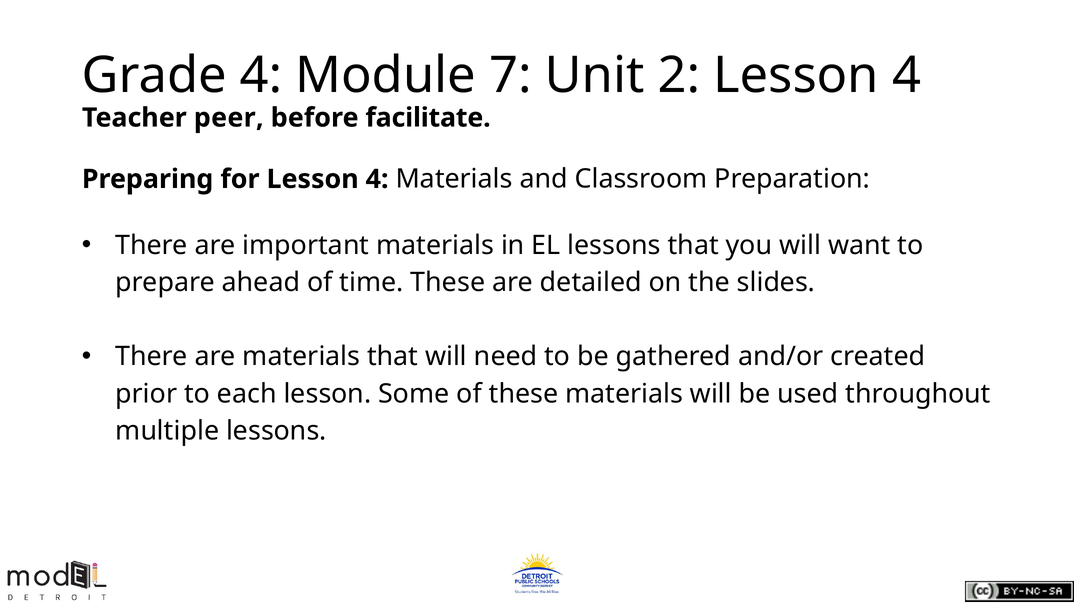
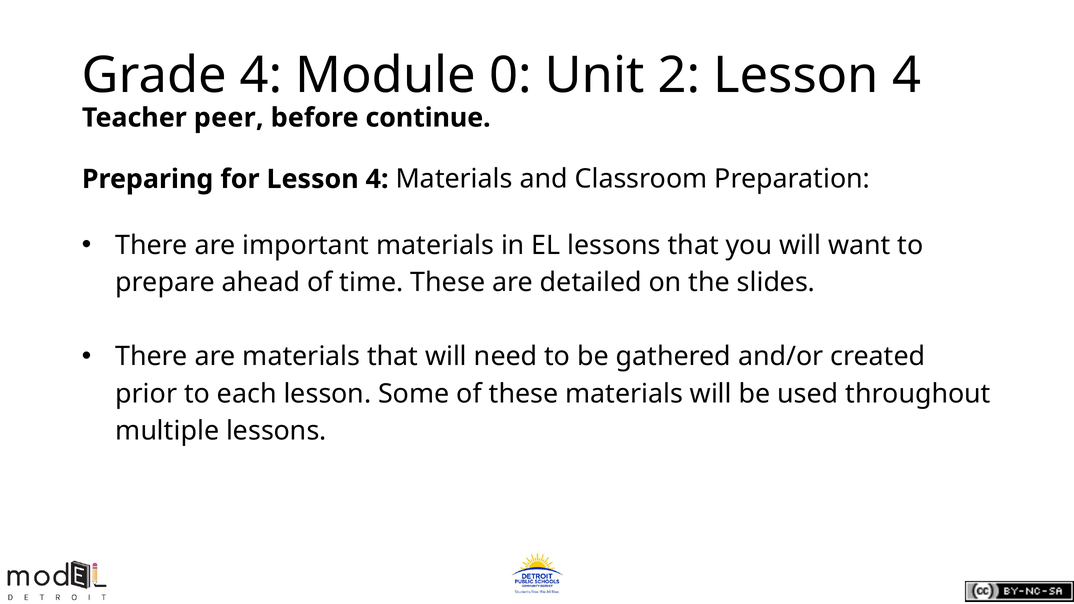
7: 7 -> 0 (510, 76)
facilitate: facilitate -> continue (428, 118)
